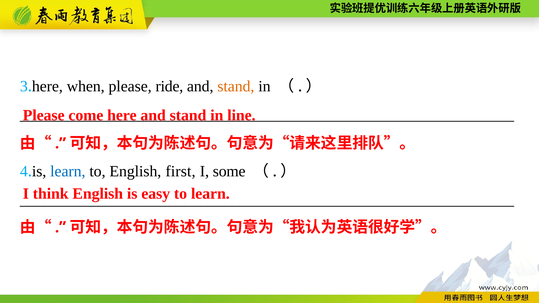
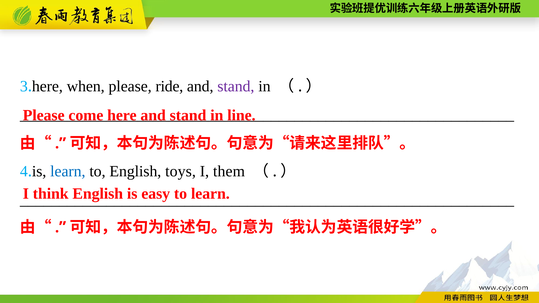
stand colour: orange -> purple (236, 86)
first: first -> toys (181, 171)
some: some -> them (229, 171)
